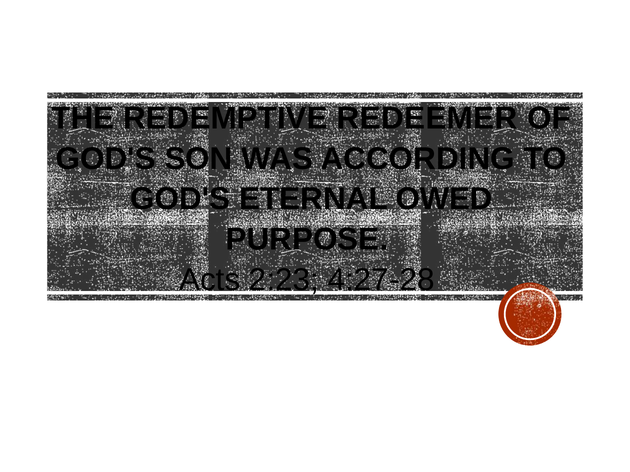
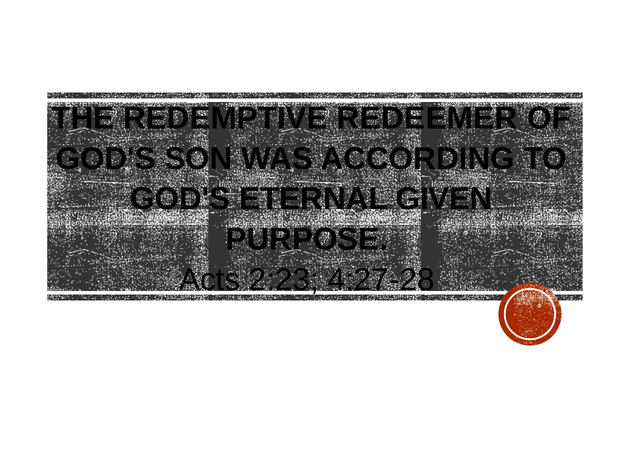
OWED: OWED -> GIVEN (444, 199)
